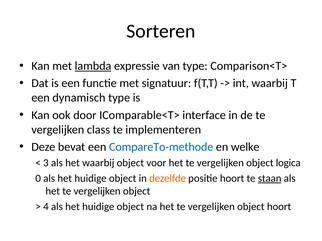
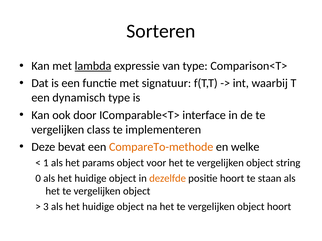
CompareTo-methode colour: blue -> orange (161, 147)
3: 3 -> 1 (46, 163)
het waarbij: waarbij -> params (98, 163)
logica: logica -> string (288, 163)
staan underline: present -> none (270, 179)
4: 4 -> 3 (46, 207)
